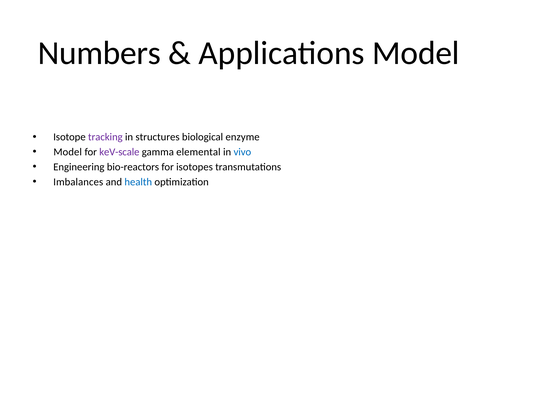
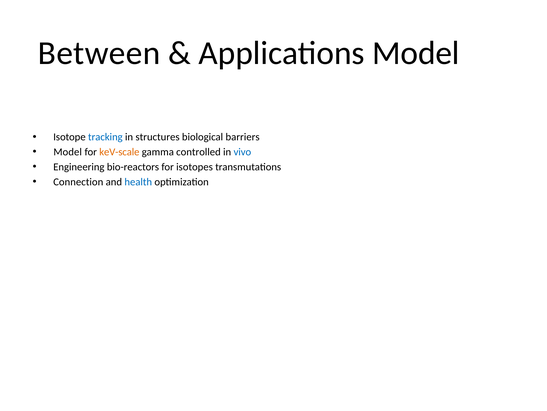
Numbers: Numbers -> Between (99, 53)
tracking colour: purple -> blue (105, 137)
enzyme: enzyme -> barriers (243, 137)
keV-scale colour: purple -> orange (119, 152)
elemental: elemental -> controlled (198, 152)
Imbalances: Imbalances -> Connection (78, 182)
